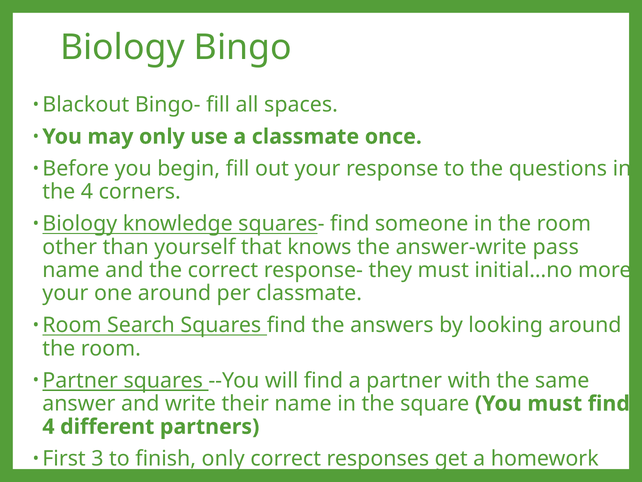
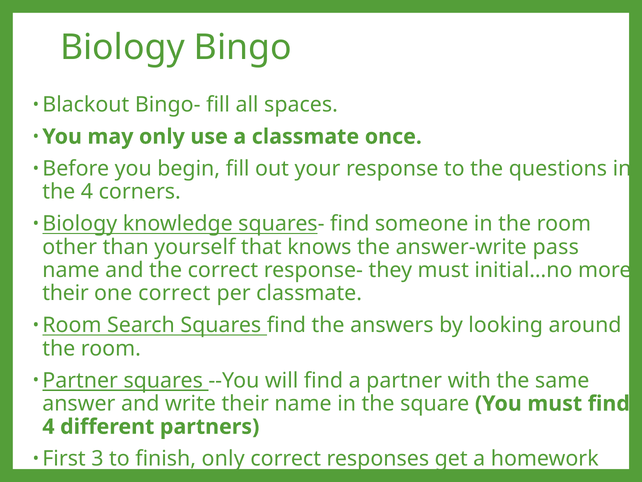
your: your -> their (66, 293)
one around: around -> correct (174, 293)
